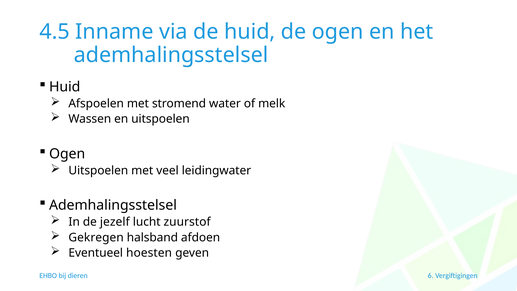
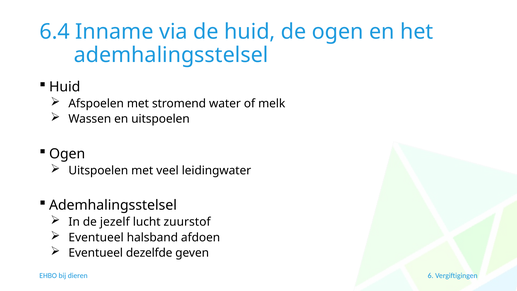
4.5: 4.5 -> 6.4 (55, 32)
Gekregen: Gekregen -> Eventueel (96, 237)
hoesten: hoesten -> dezelfde (149, 253)
